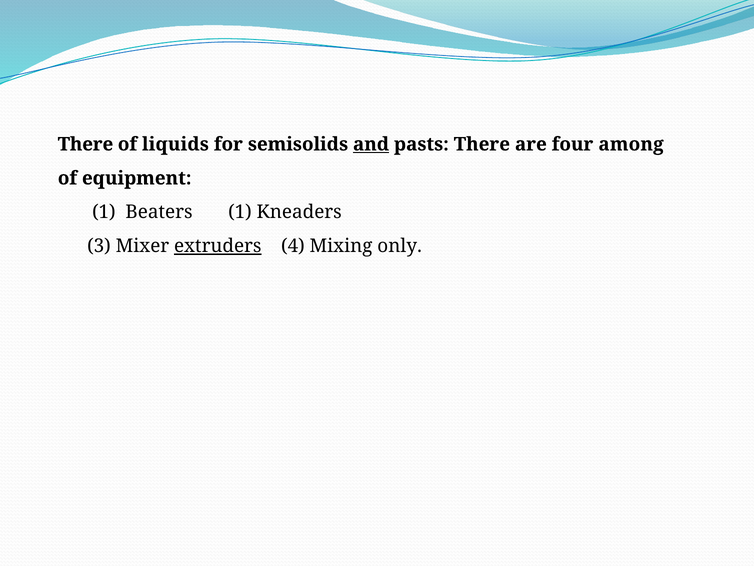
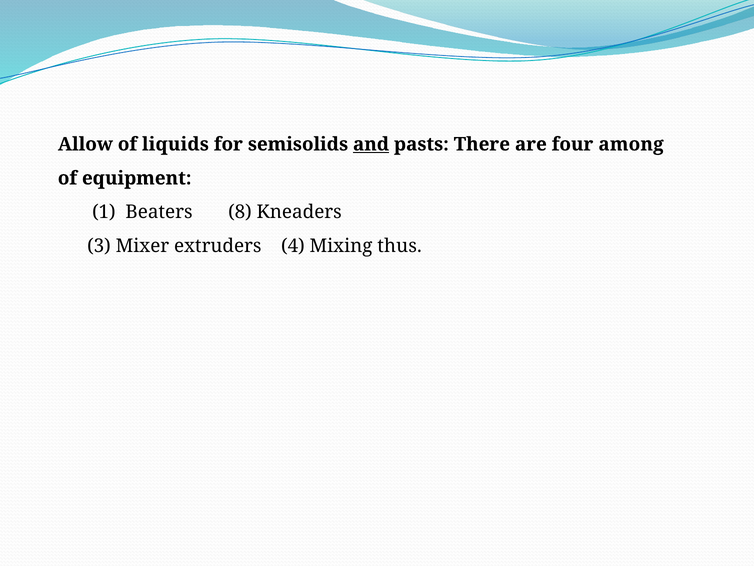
There: There -> Allow (85, 144)
Beaters 1: 1 -> 8 (240, 212)
extruders underline: present -> none (218, 246)
only: only -> thus (400, 246)
